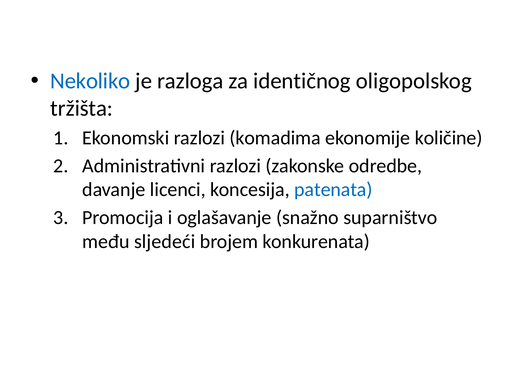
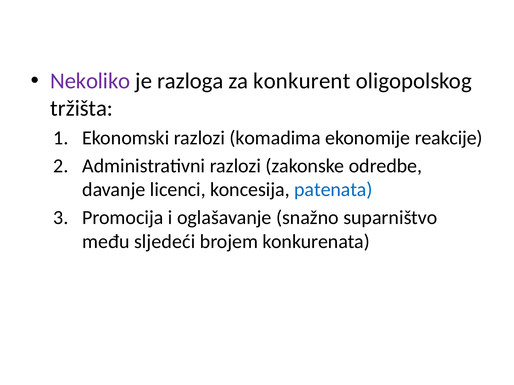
Nekoliko colour: blue -> purple (90, 81)
identičnog: identičnog -> konkurent (302, 81)
količine: količine -> reakcije (449, 138)
